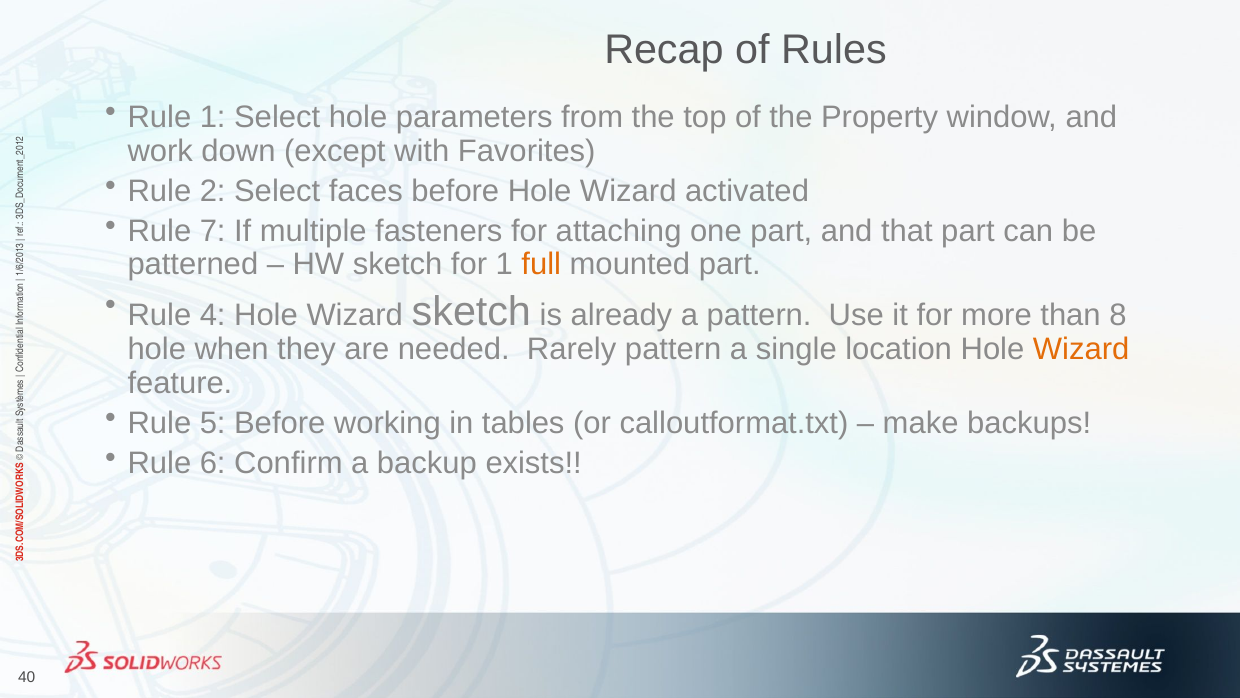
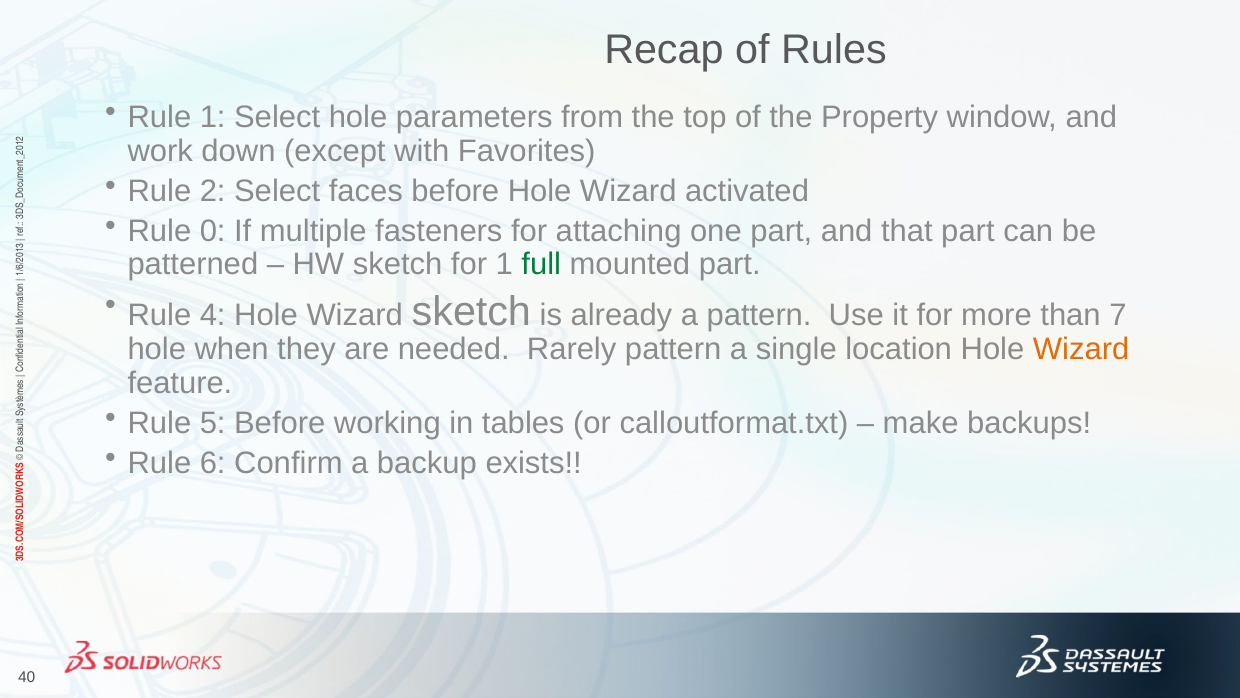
Rule 7: 7 -> 0 (213, 231)
full colour: orange -> green (541, 265)
8: 8 -> 7 (1118, 315)
